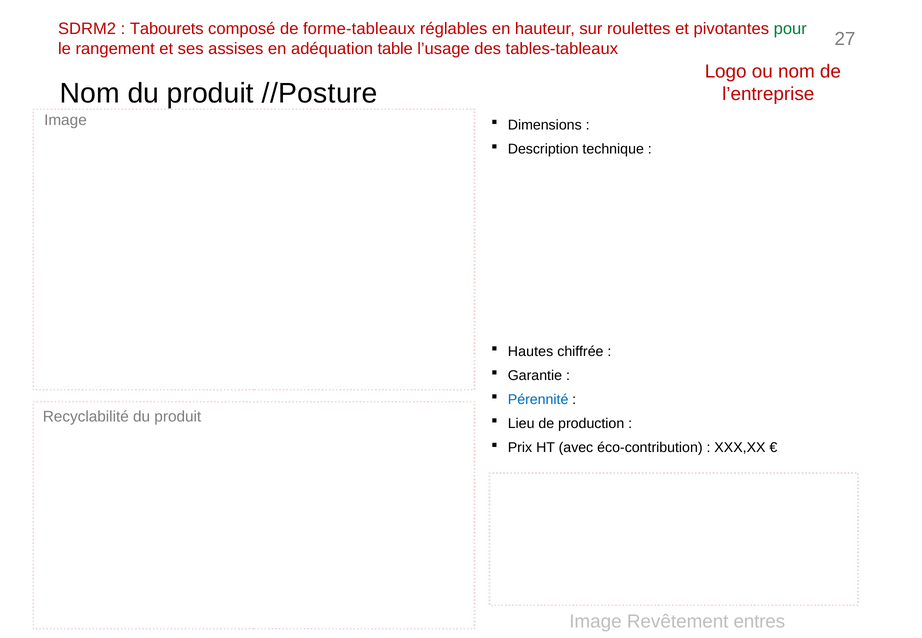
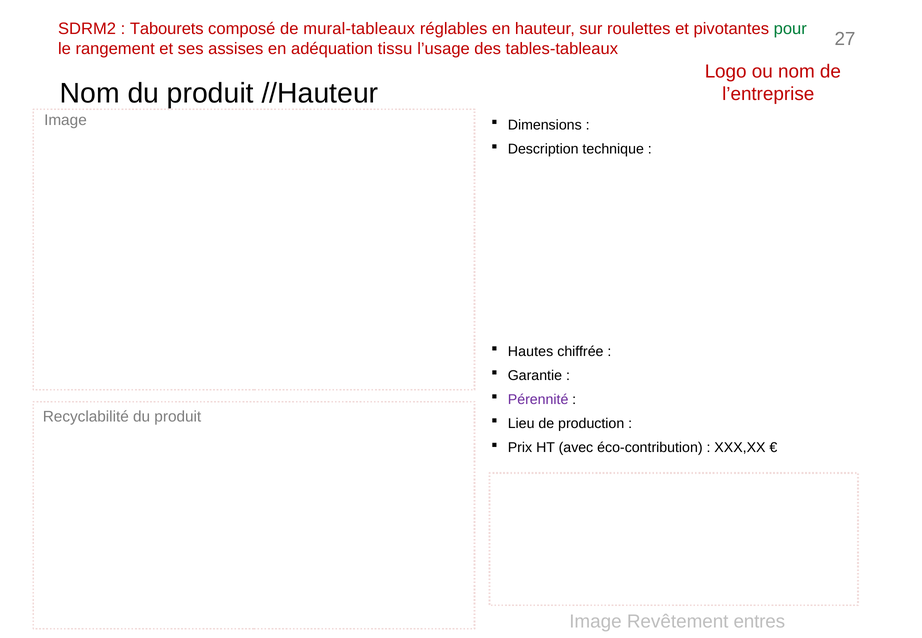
forme-tableaux: forme-tableaux -> mural-tableaux (359, 29)
table: table -> tissu (395, 49)
//Posture: //Posture -> //Hauteur (320, 94)
Pérennité colour: blue -> purple (538, 400)
